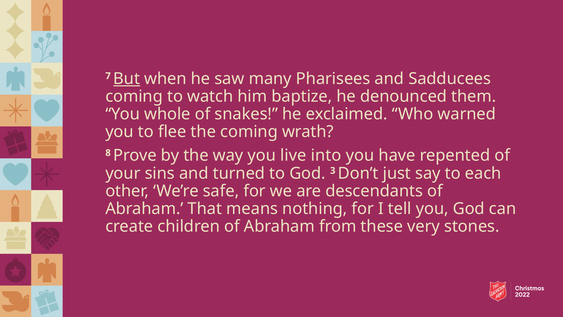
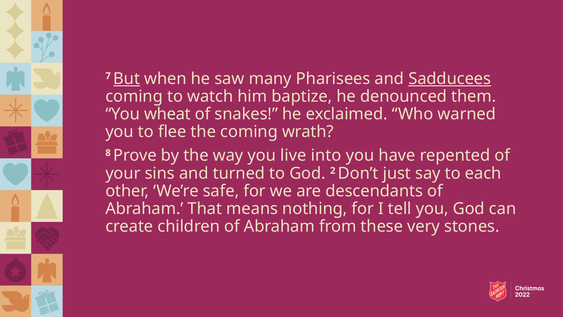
Sadducees underline: none -> present (450, 79)
whole: whole -> wheat (167, 114)
3: 3 -> 2 (333, 170)
